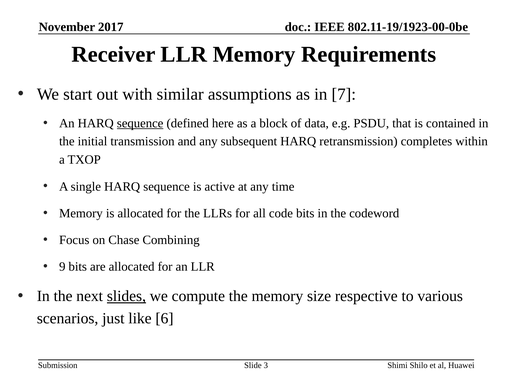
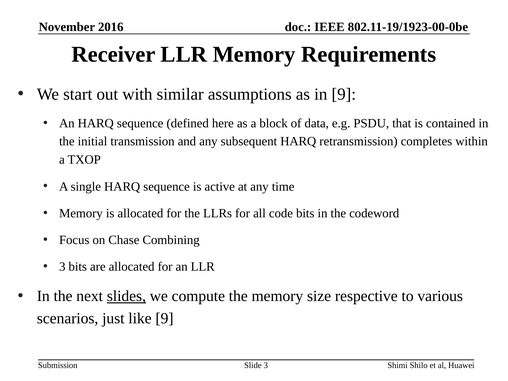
2017: 2017 -> 2016 (111, 27)
in 7: 7 -> 9 (344, 94)
sequence underline: present -> none (140, 123)
9: 9 -> 3 (62, 267)
like 6: 6 -> 9 (164, 318)
